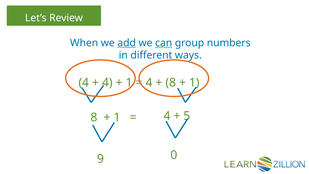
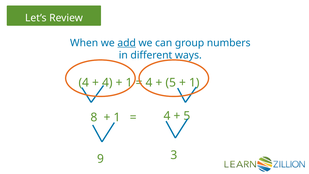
can underline: present -> none (164, 43)
8: 8 -> 5 (171, 83)
0: 0 -> 3 (174, 155)
